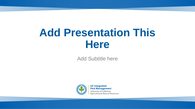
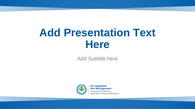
This: This -> Text (144, 33)
